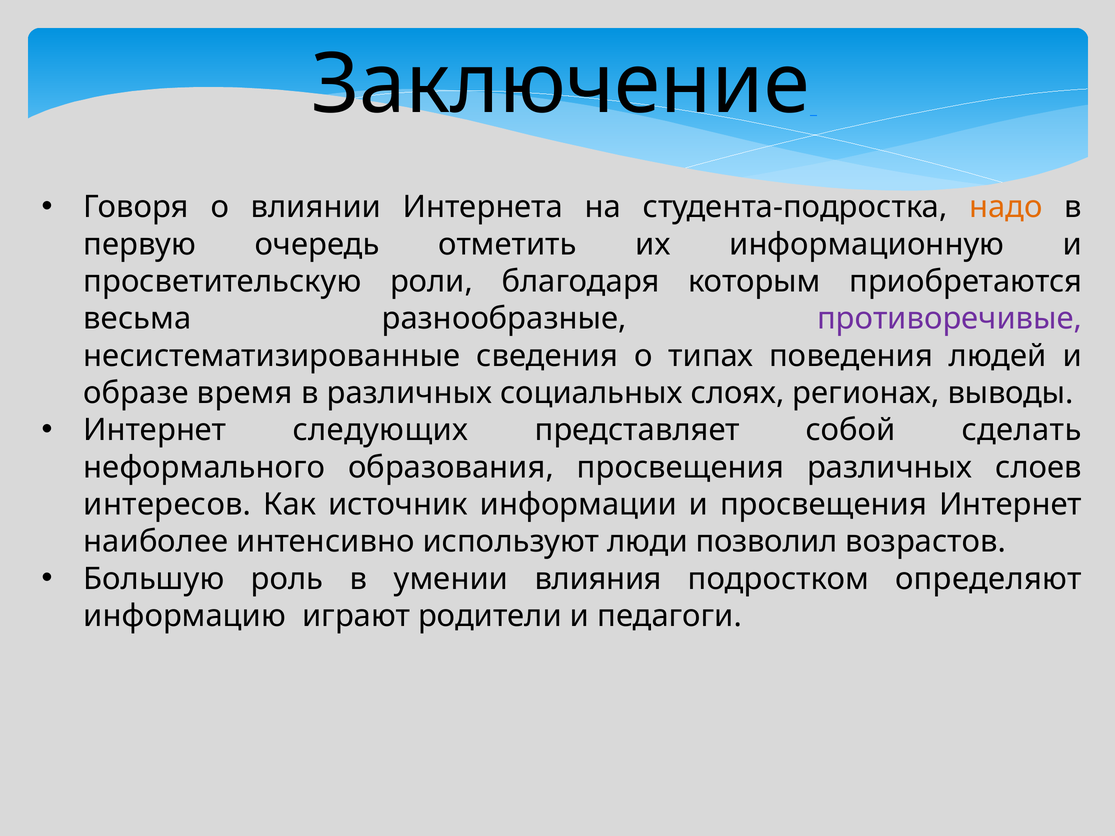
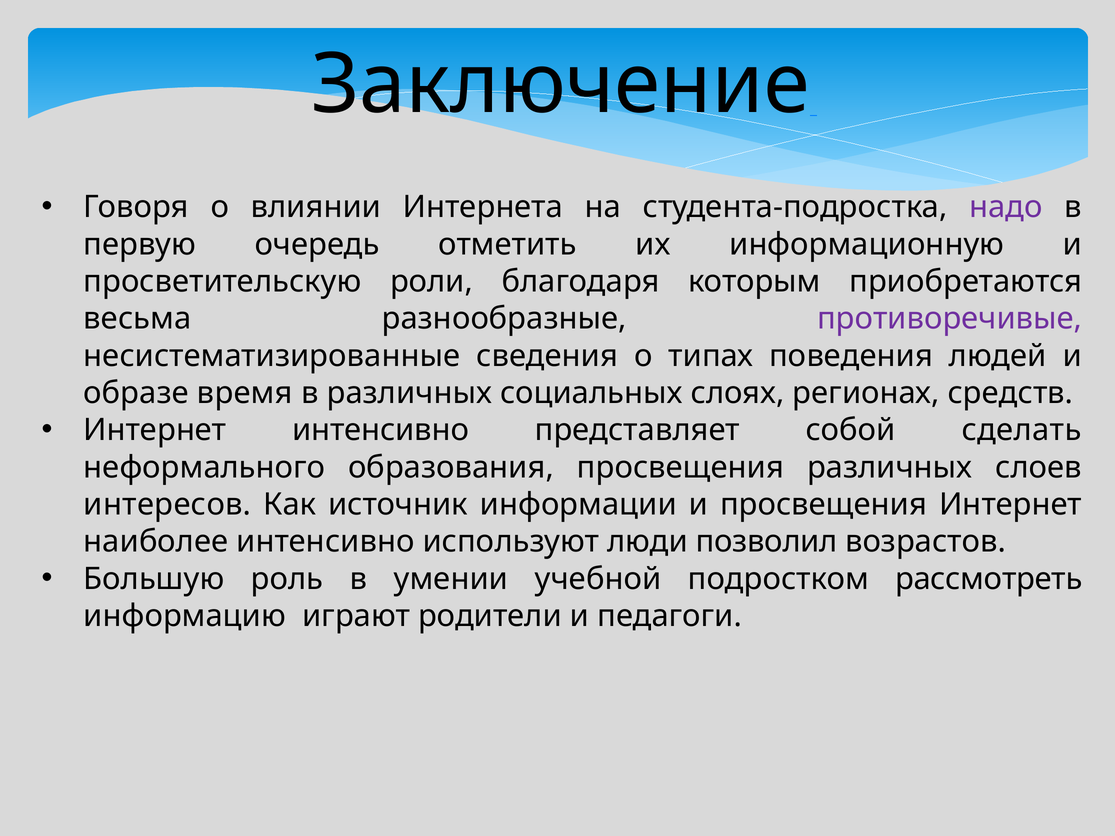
надо colour: orange -> purple (1006, 207)
выводы: выводы -> средств (1010, 393)
Интернет следующих: следующих -> интенсивно (381, 430)
влияния: влияния -> учебной (598, 579)
определяют: определяют -> рассмотреть (989, 579)
